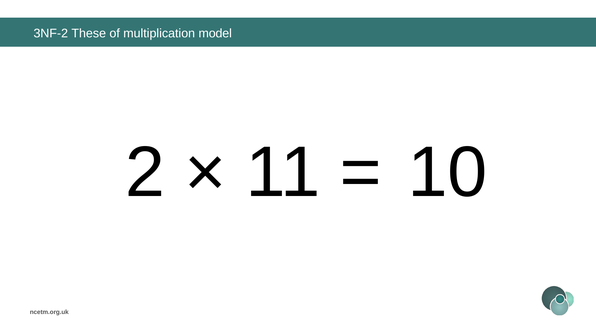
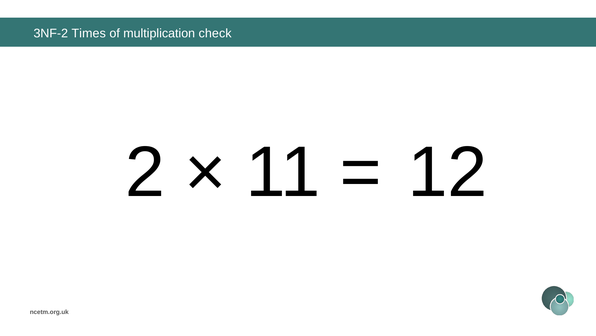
These: These -> Times (89, 33)
model: model -> check (215, 33)
10: 10 -> 12 (448, 172)
